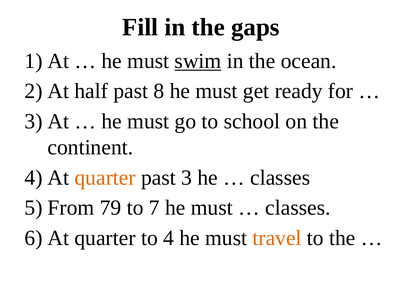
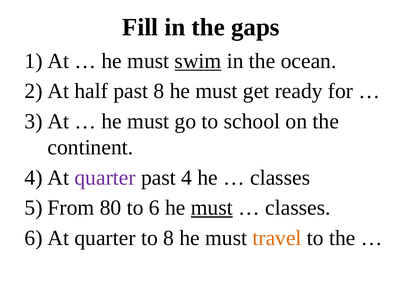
quarter colour: orange -> purple (105, 177)
3: 3 -> 4 (187, 177)
79: 79 -> 80 (111, 208)
7: 7 -> 6 (154, 208)
must underline: none -> present (212, 208)
to 4: 4 -> 8 (169, 238)
